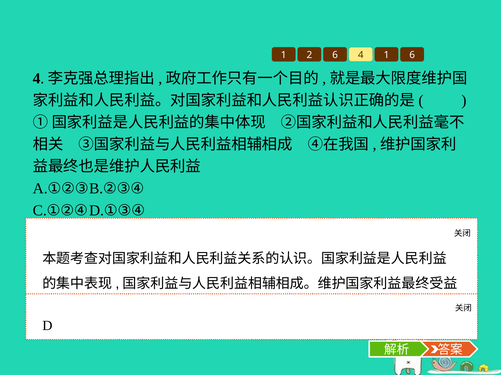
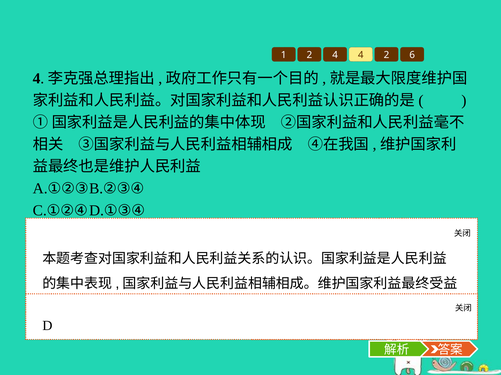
2 6: 6 -> 4 (335, 55)
4 1: 1 -> 2 (386, 55)
